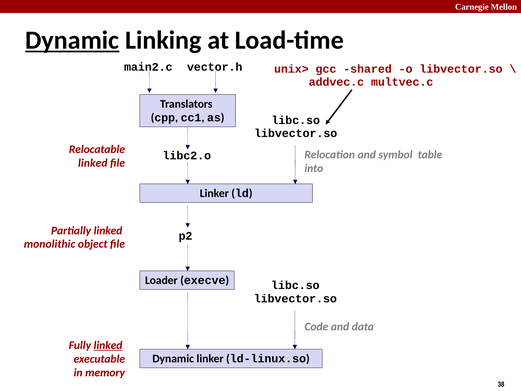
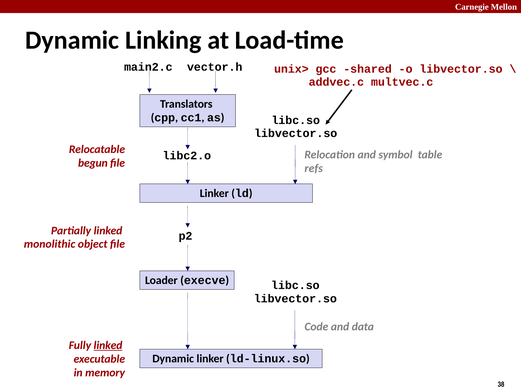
Dynamic underline: present -> none (72, 40)
linked: linked -> begun (93, 163)
into: into -> refs (314, 168)
